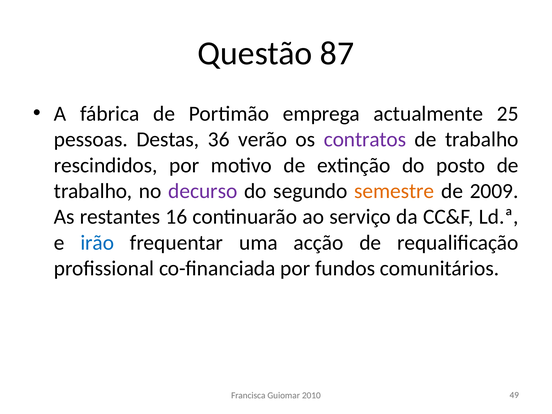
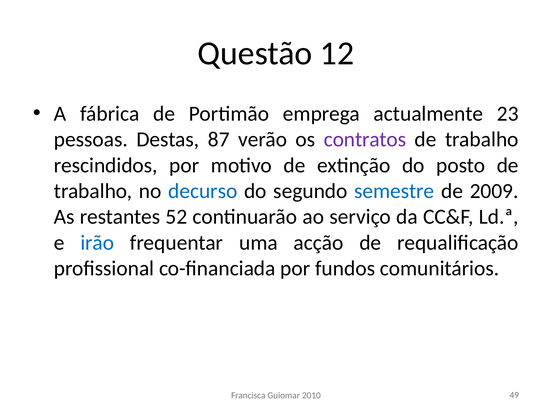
87: 87 -> 12 (337, 53)
25: 25 -> 23 (508, 114)
36: 36 -> 87 (219, 140)
decurso colour: purple -> blue (203, 191)
semestre colour: orange -> blue (394, 191)
16: 16 -> 52 (176, 217)
